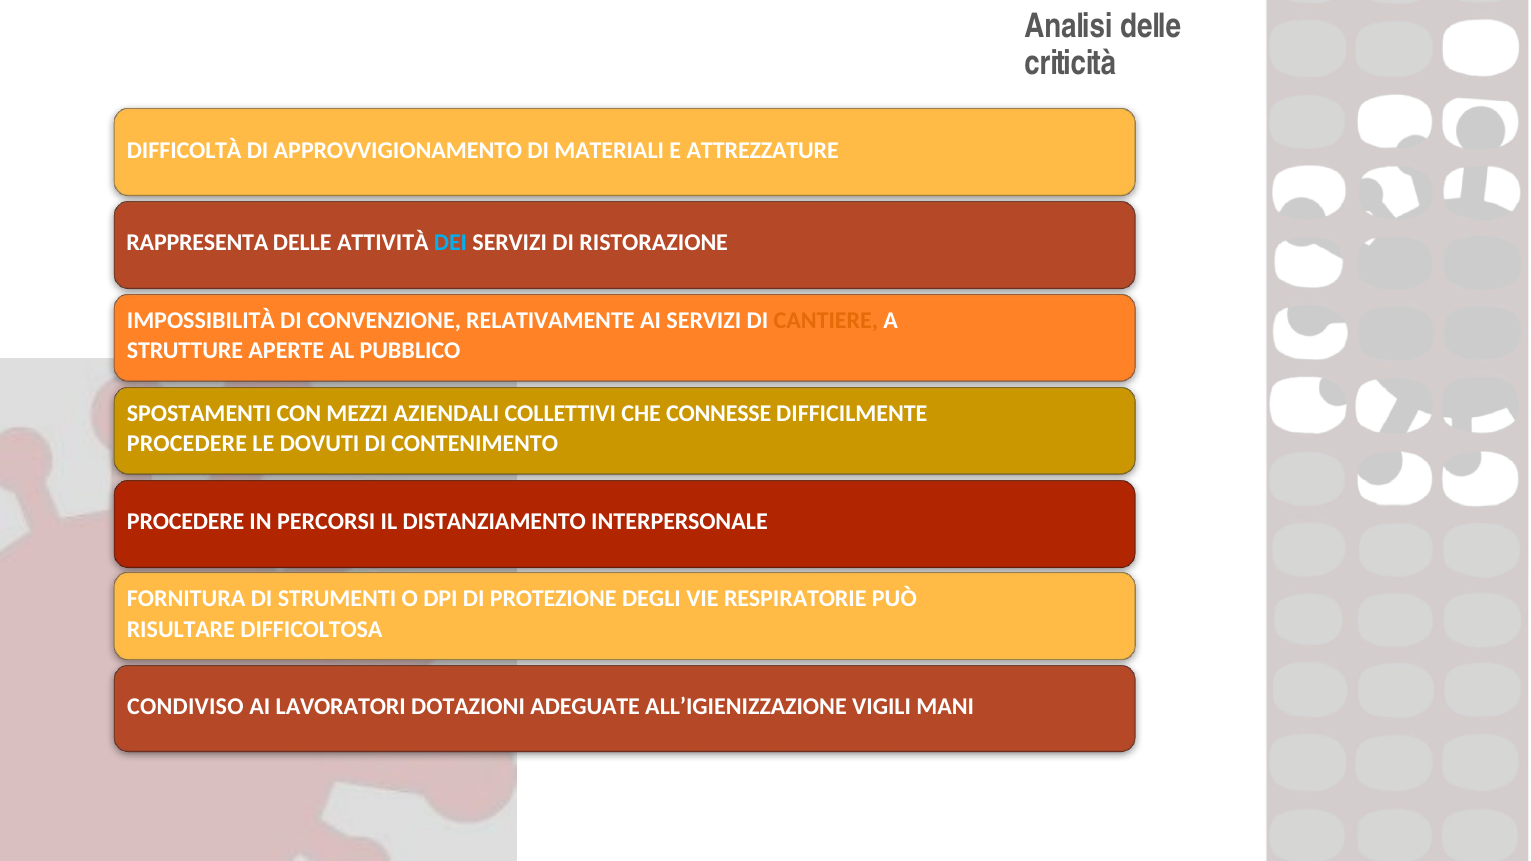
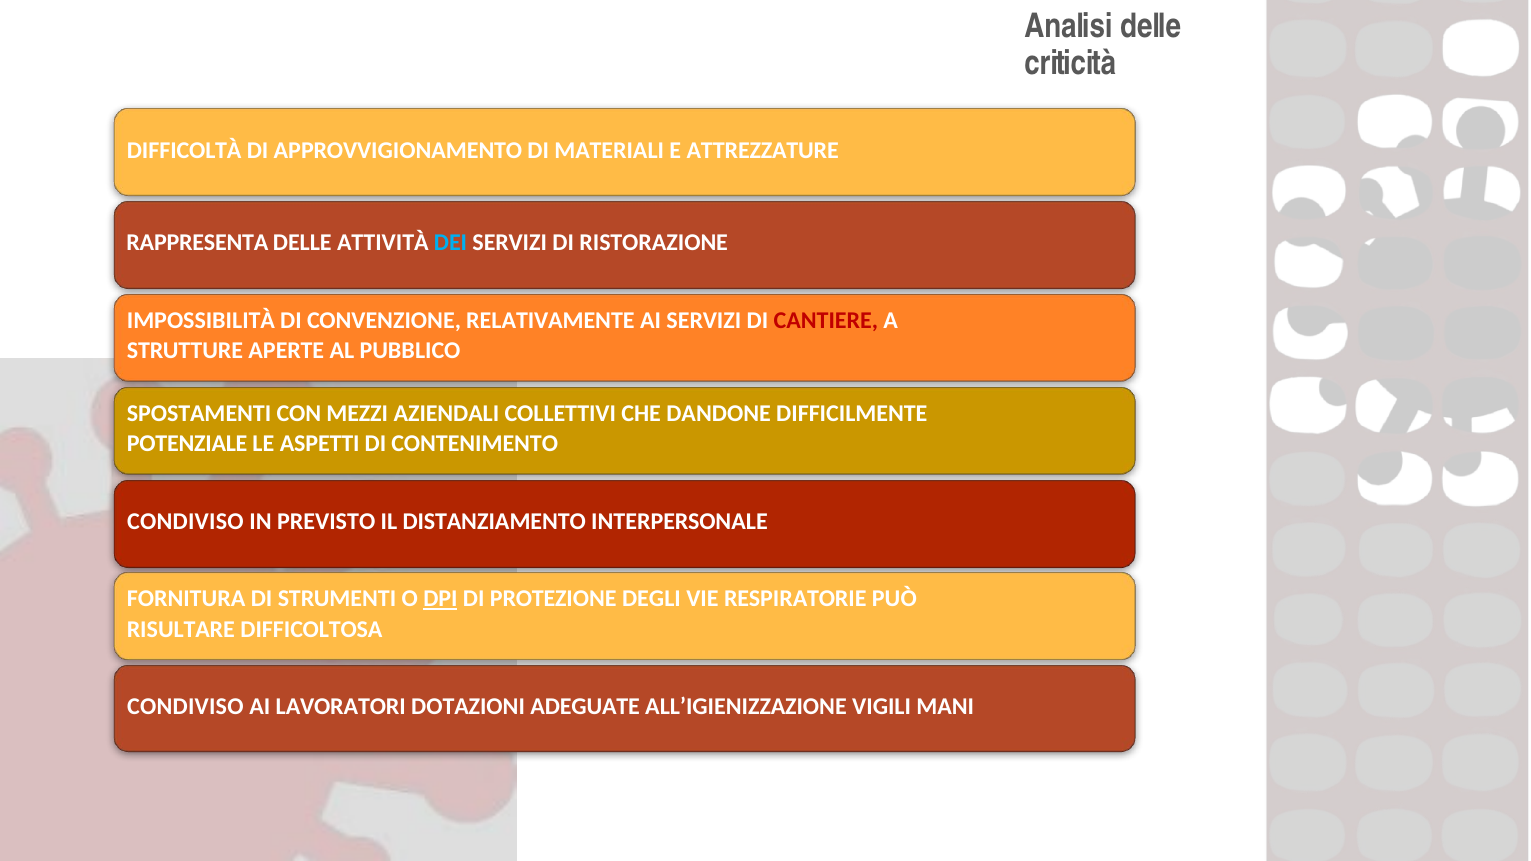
CANTIERE colour: orange -> red (826, 321)
CONNESSE: CONNESSE -> DANDONE (719, 413)
PROCEDERE: PROCEDERE -> POTENZIALE (187, 444)
DOVUTI: DOVUTI -> ASPETTI (320, 444)
PROCEDERE: PROCEDERE -> CONDIVISO (185, 521)
PERCORSI: PERCORSI -> PREVISTO (326, 521)
DPI underline: none -> present (440, 599)
